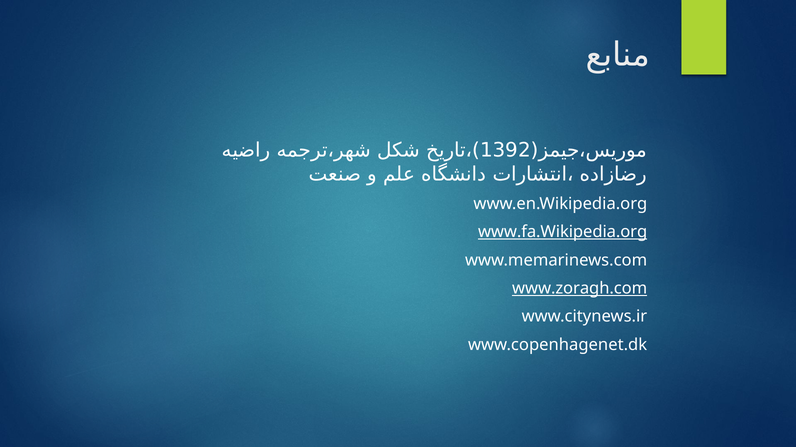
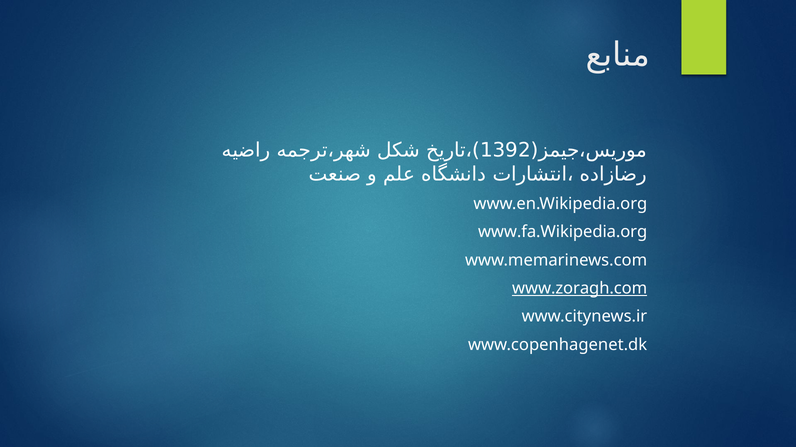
www.fa.Wikipedia.org underline: present -> none (563, 232)
